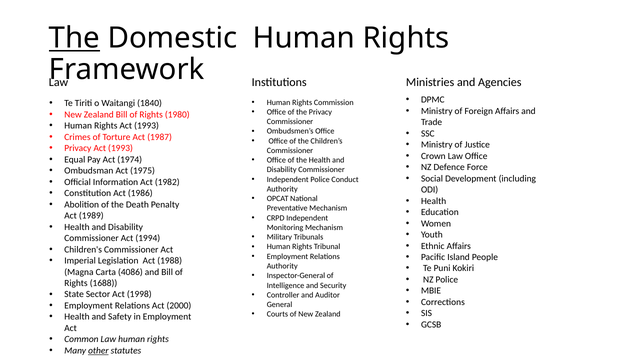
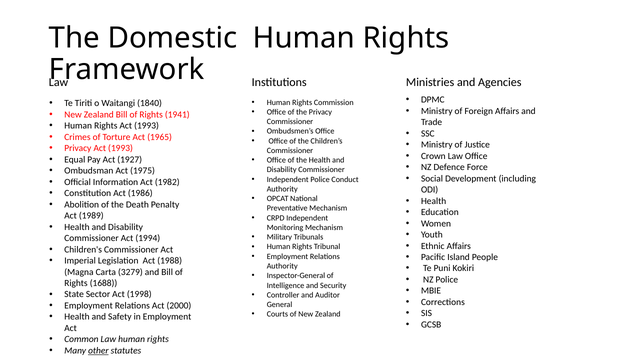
The underline: present -> none (74, 38)
1980: 1980 -> 1941 (177, 115)
1987: 1987 -> 1965 (160, 137)
1974: 1974 -> 1927 (130, 160)
4086: 4086 -> 3279 (130, 272)
